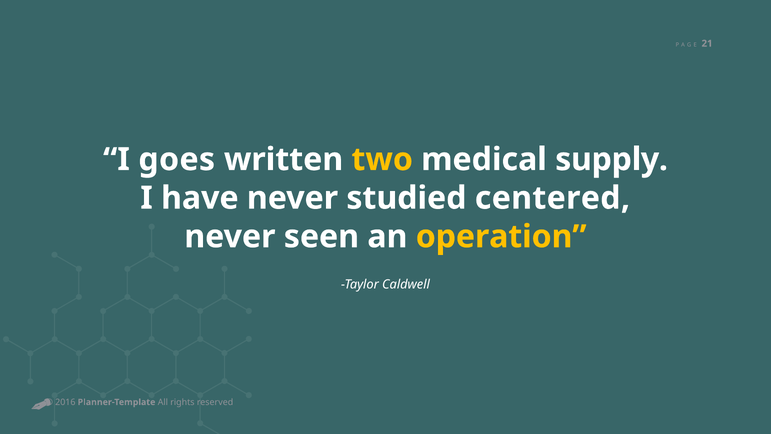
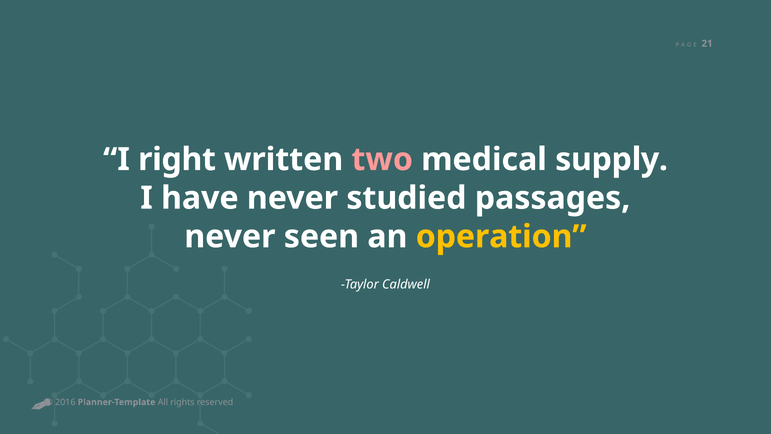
goes: goes -> right (177, 159)
two colour: yellow -> pink (382, 159)
centered: centered -> passages (553, 198)
